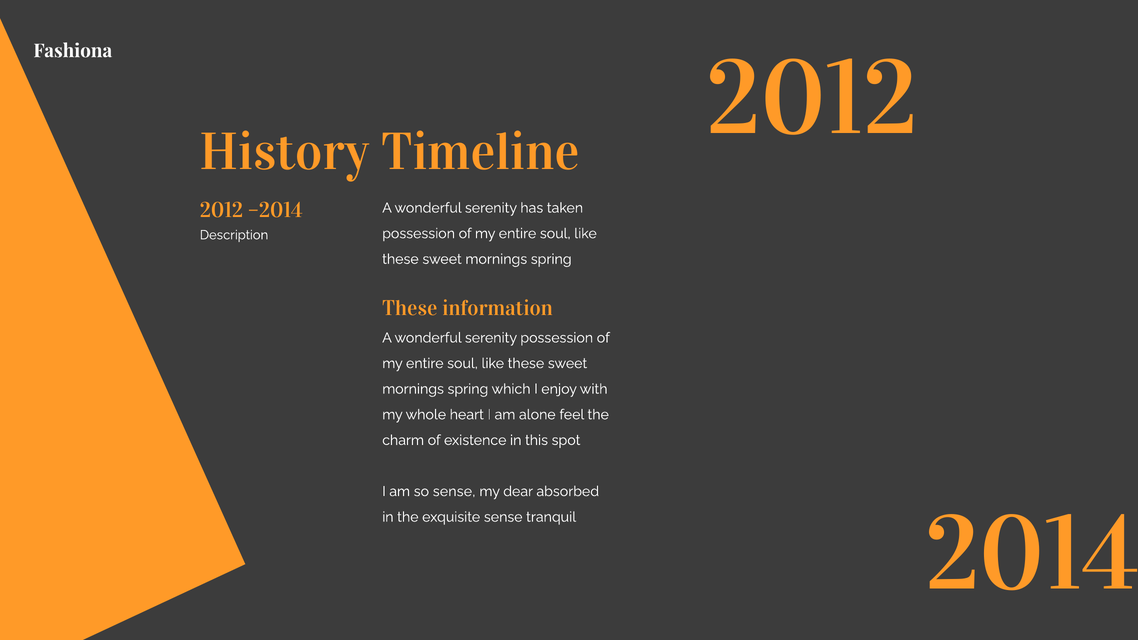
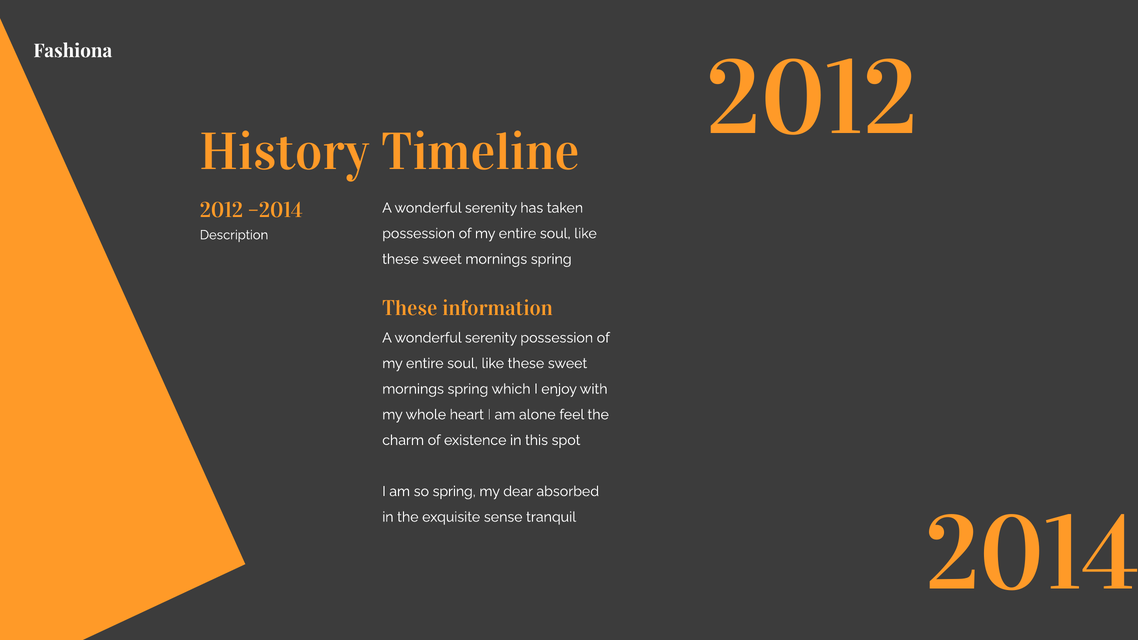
so sense: sense -> spring (454, 491)
